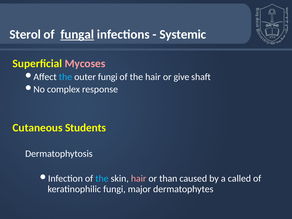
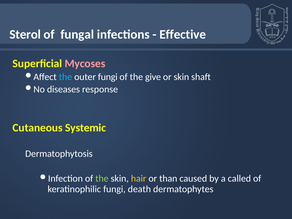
fungal underline: present -> none (77, 34)
Systemic: Systemic -> Effective (183, 34)
the hair: hair -> give (153, 77)
or give: give -> skin (181, 77)
complex: complex -> diseases (63, 89)
Students: Students -> Systemic (86, 128)
the colour: light blue -> light green (102, 178)
hair colour: pink -> yellow (139, 178)
major: major -> death (139, 189)
